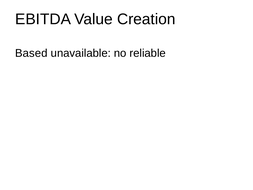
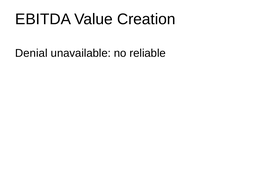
Based: Based -> Denial (31, 53)
